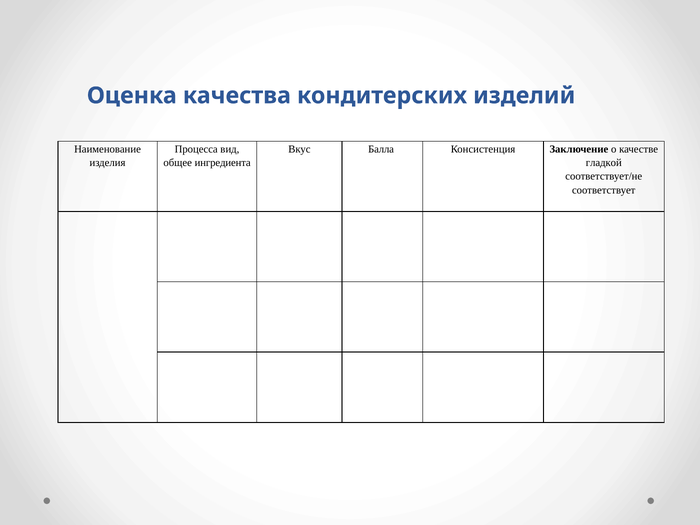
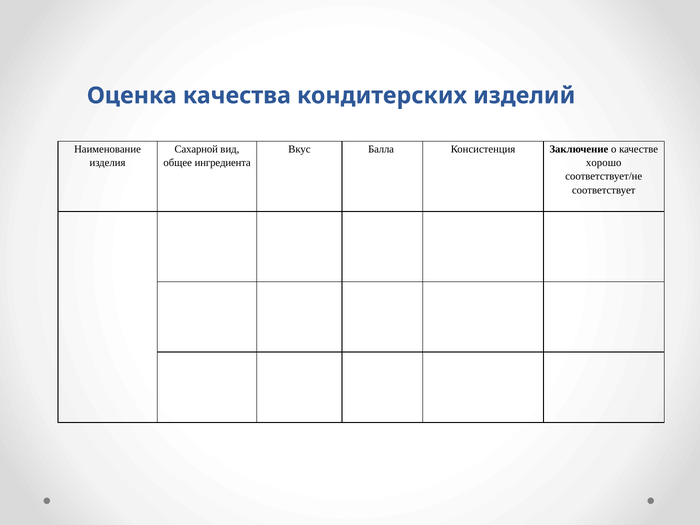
Процесса: Процесса -> Сахарной (196, 149)
гладкой: гладкой -> хорошо (604, 163)
